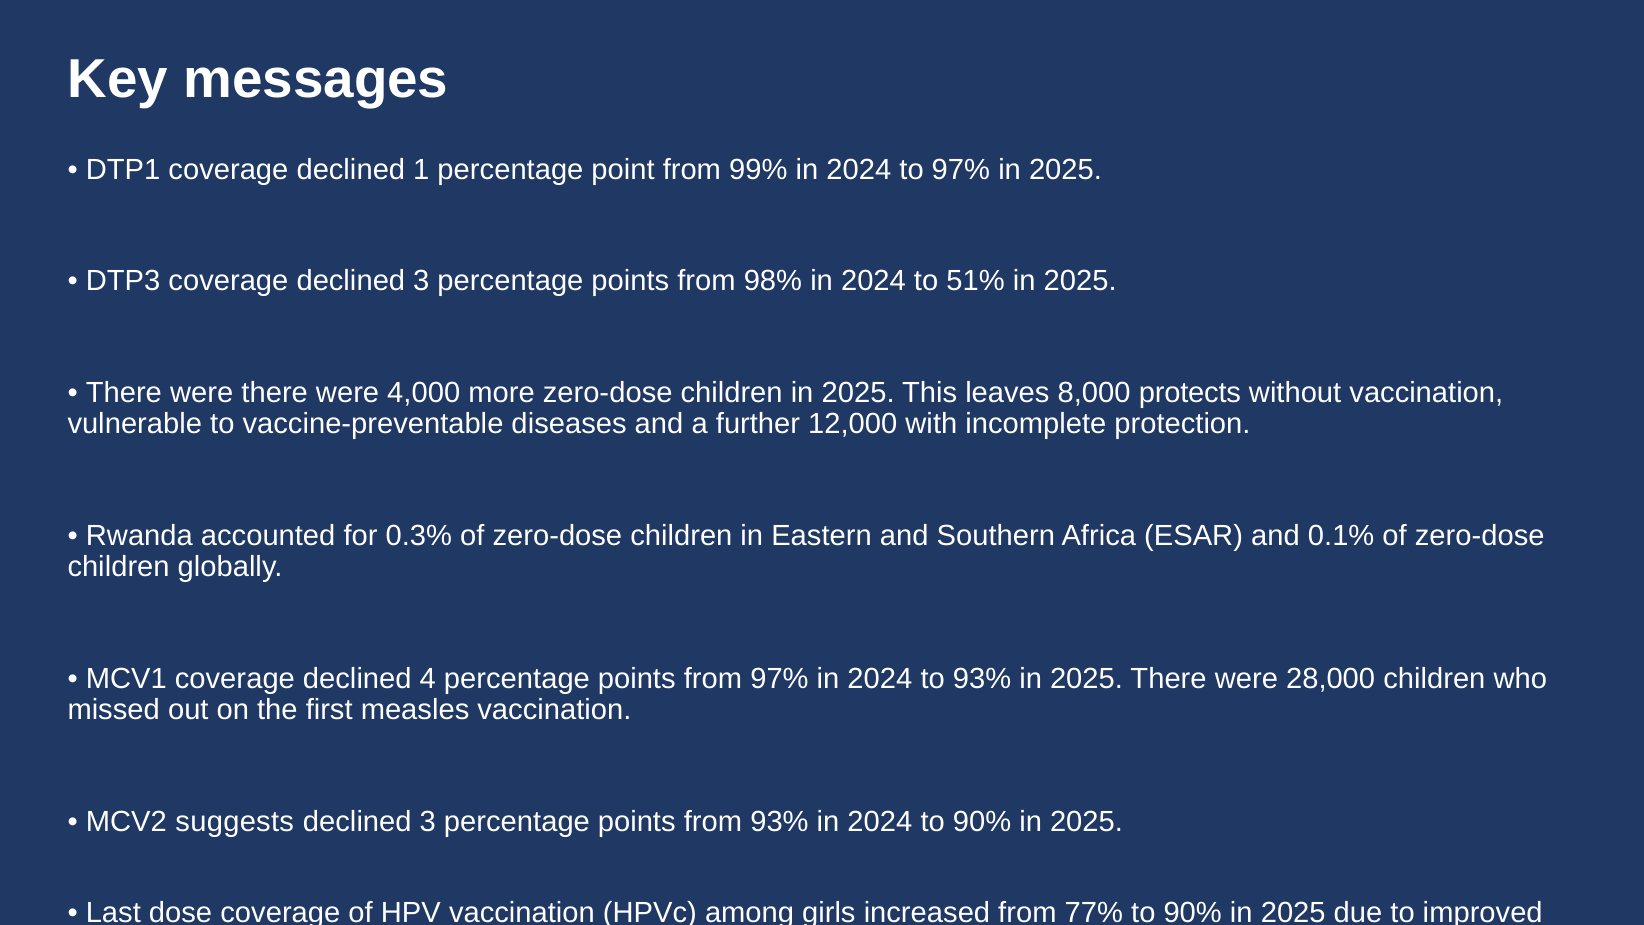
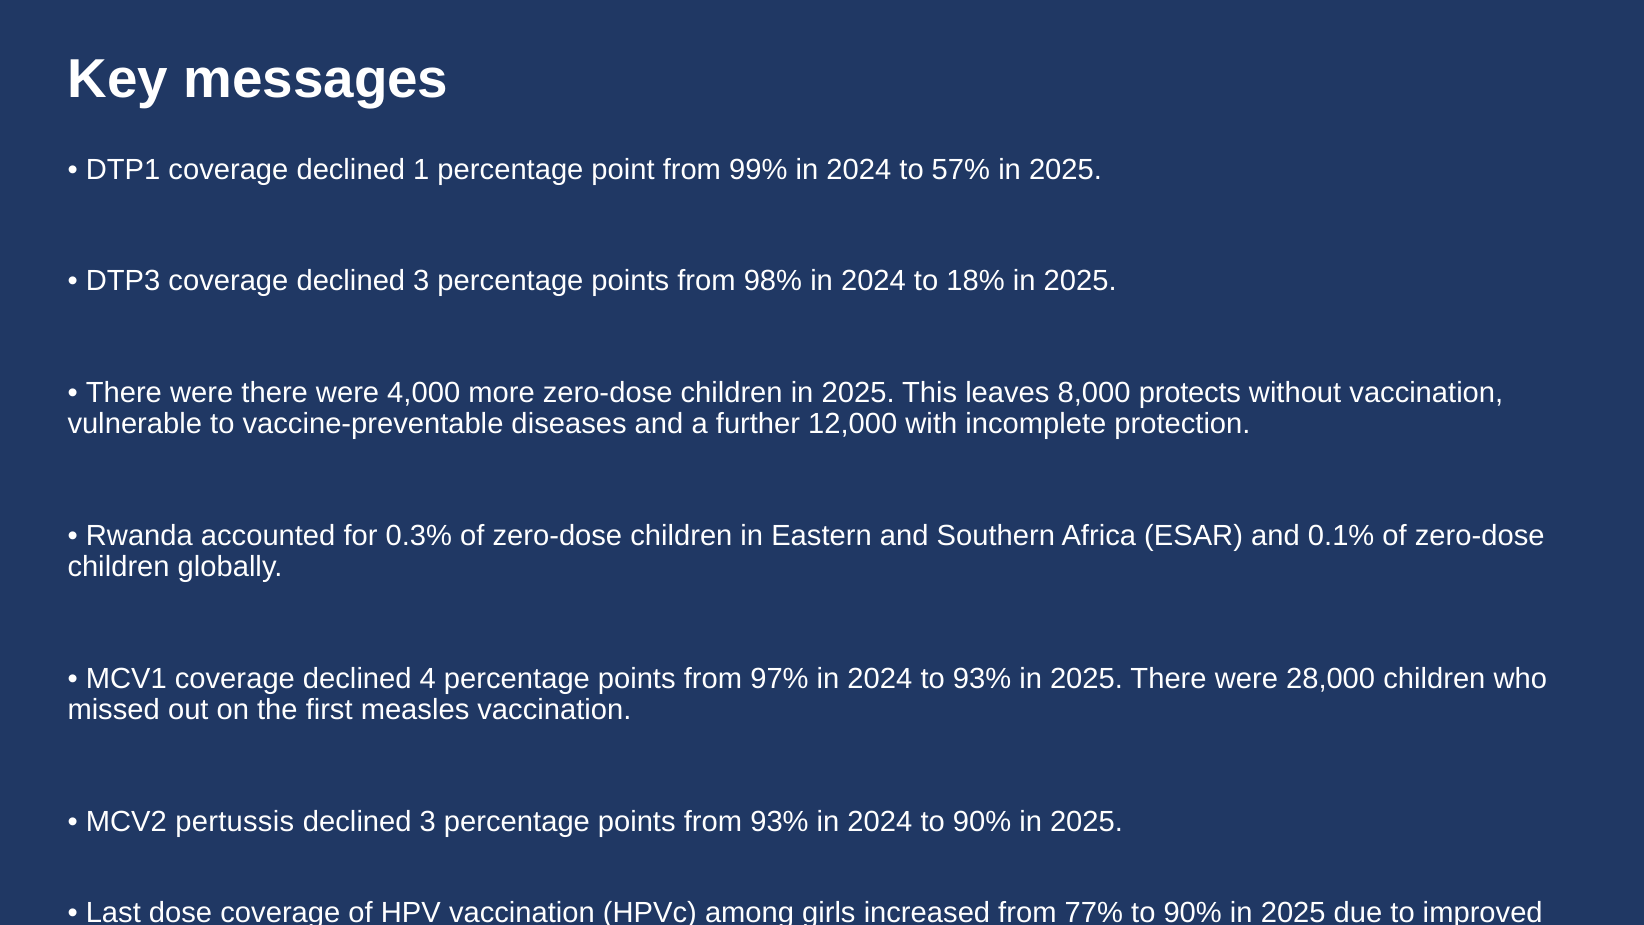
to 97%: 97% -> 57% (961, 170)
51%: 51% -> 18% (976, 281)
suggests: suggests -> pertussis (235, 821)
